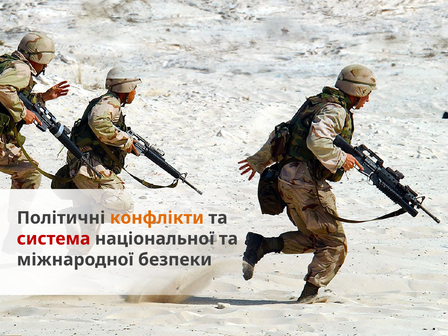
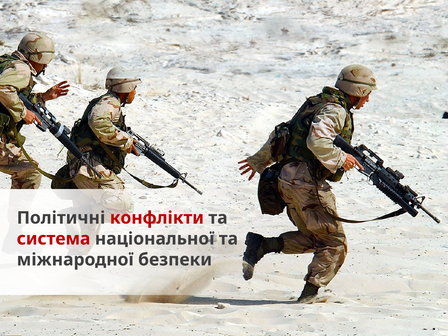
конфлікти colour: orange -> red (157, 218)
